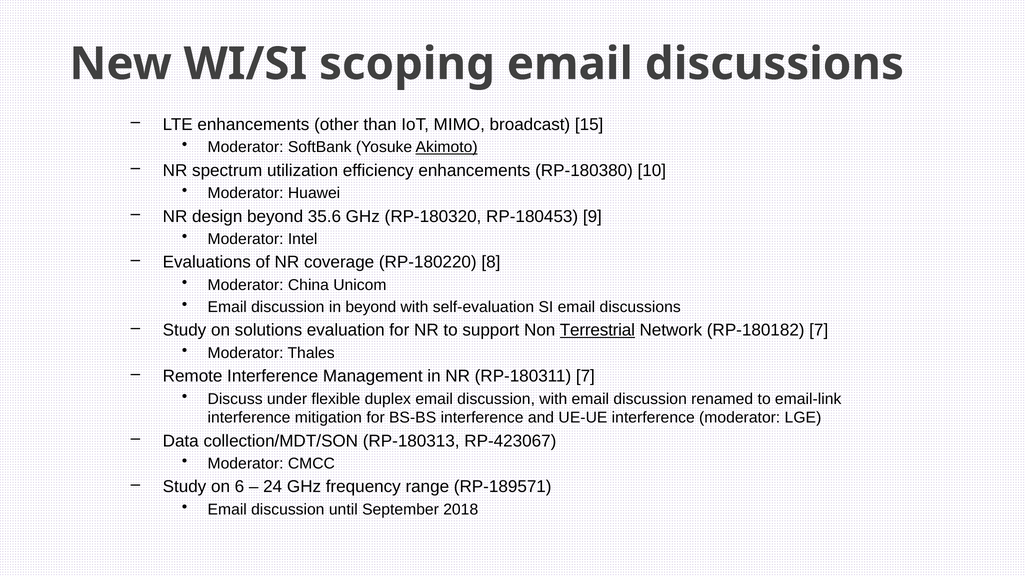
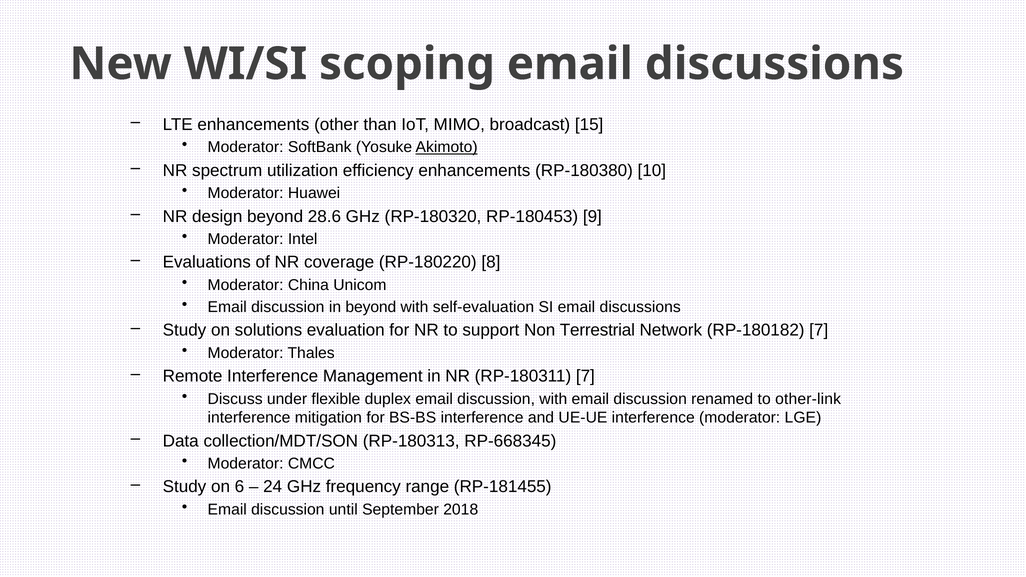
35.6: 35.6 -> 28.6 (324, 216)
Terrestrial underline: present -> none (597, 330)
email-link: email-link -> other-link (808, 399)
RP‑423067: RP‑423067 -> RP‑668345 (510, 441)
RP-189571: RP-189571 -> RP-181455 (503, 487)
